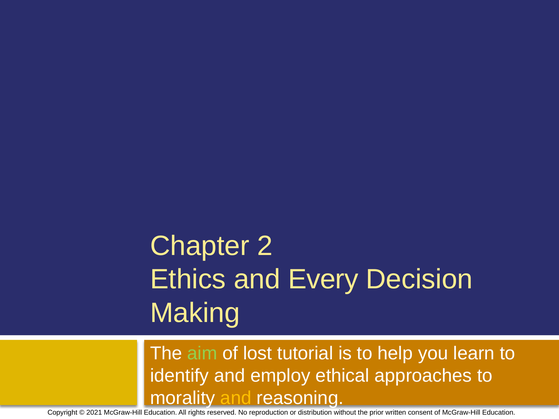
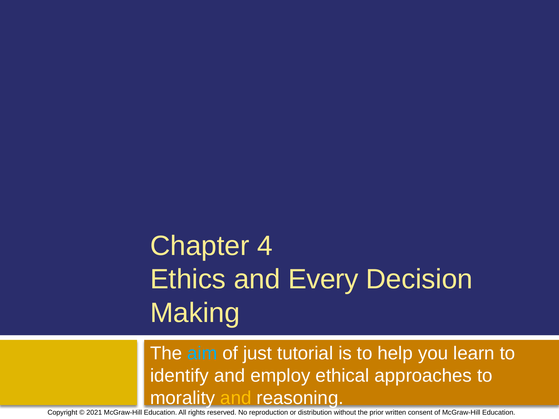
2: 2 -> 4 (265, 246)
aim colour: light green -> light blue (202, 353)
lost: lost -> just (258, 353)
